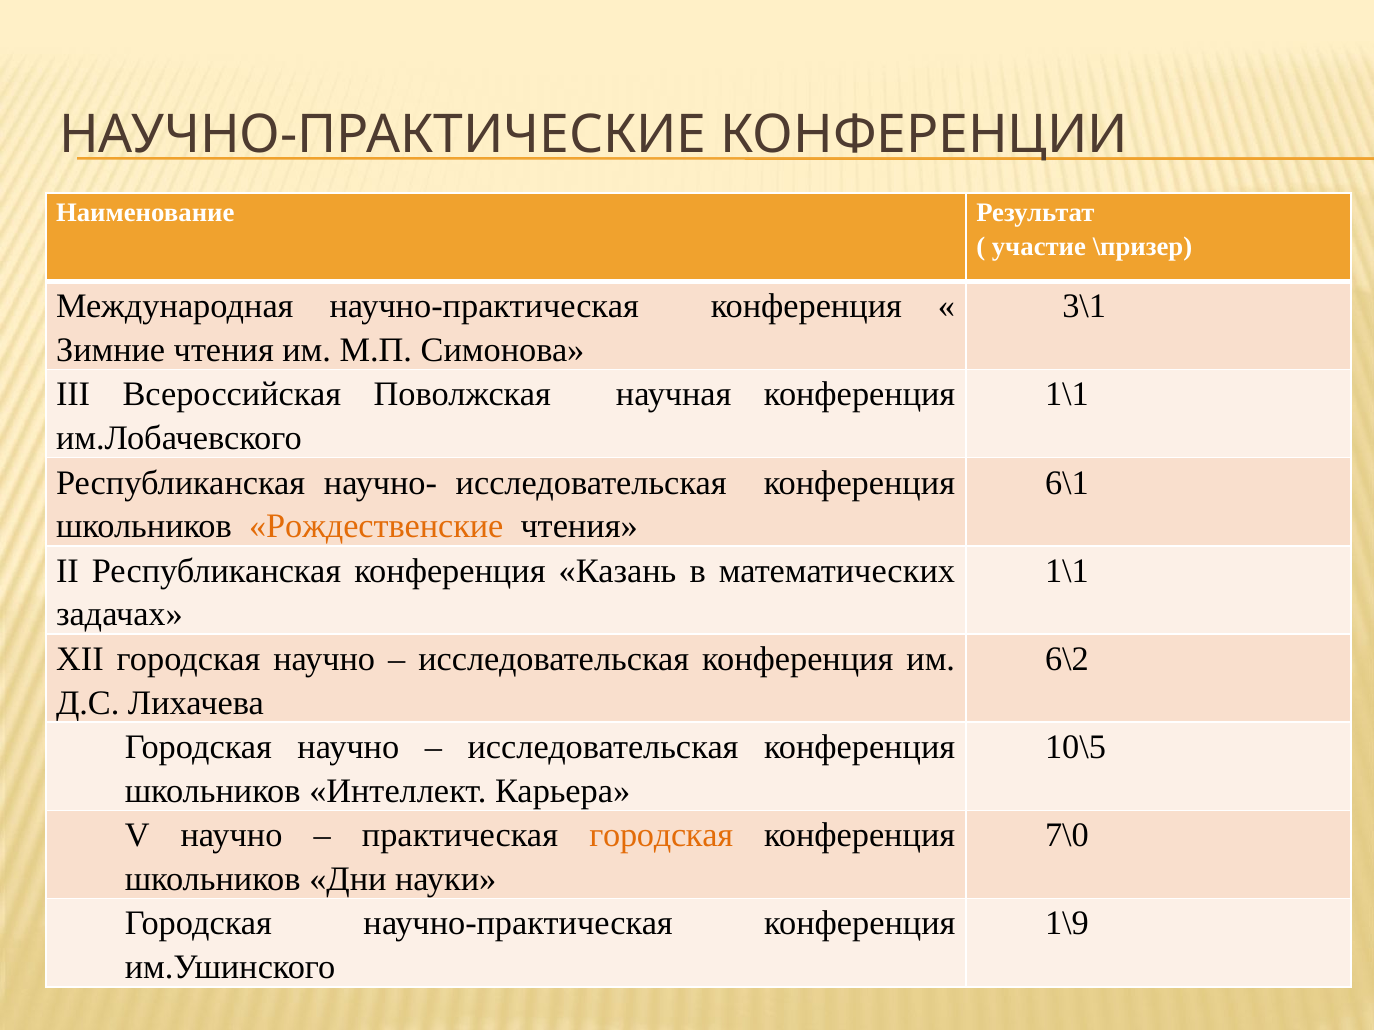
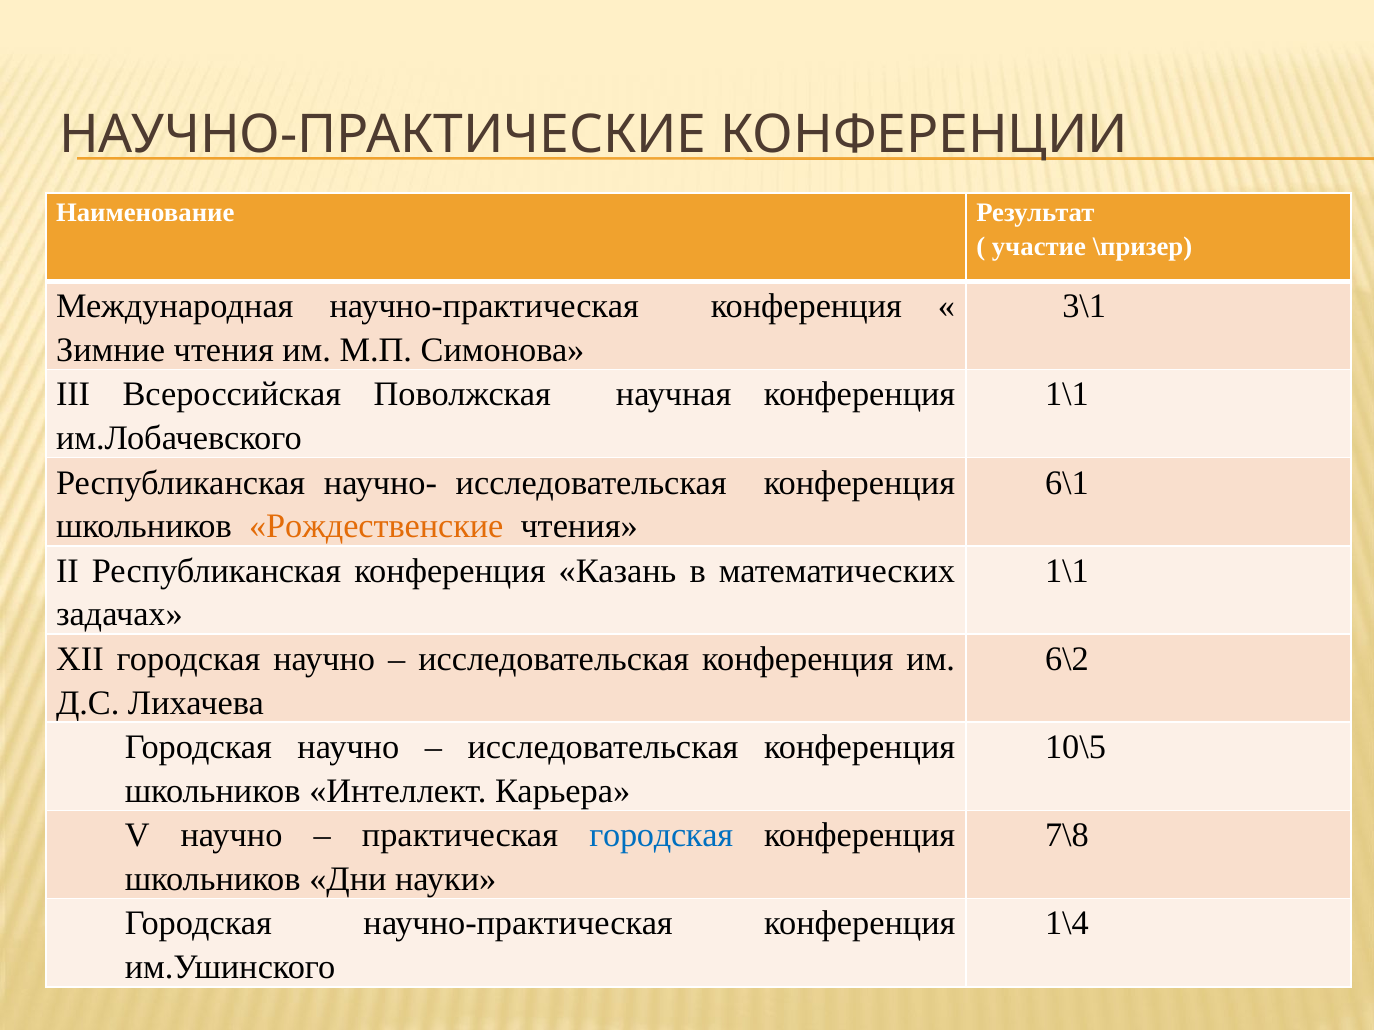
городская colour: orange -> blue (661, 836)
7\0: 7\0 -> 7\8 (1067, 836)
1\9: 1\9 -> 1\4 (1067, 924)
